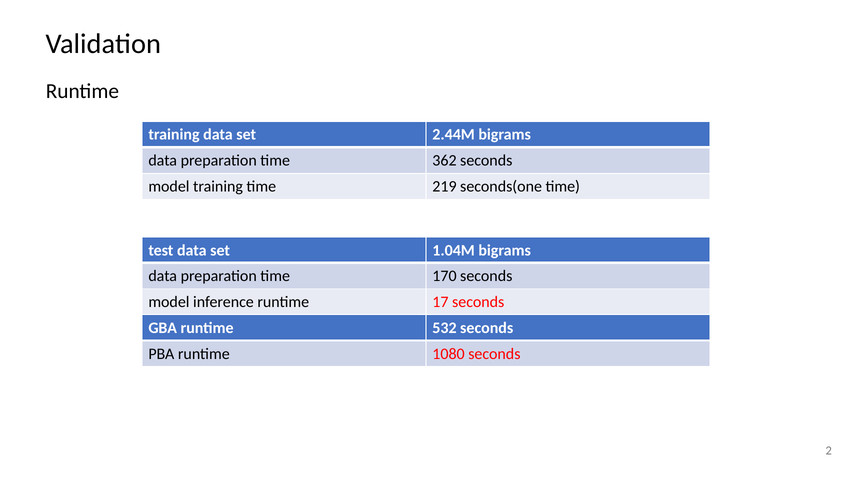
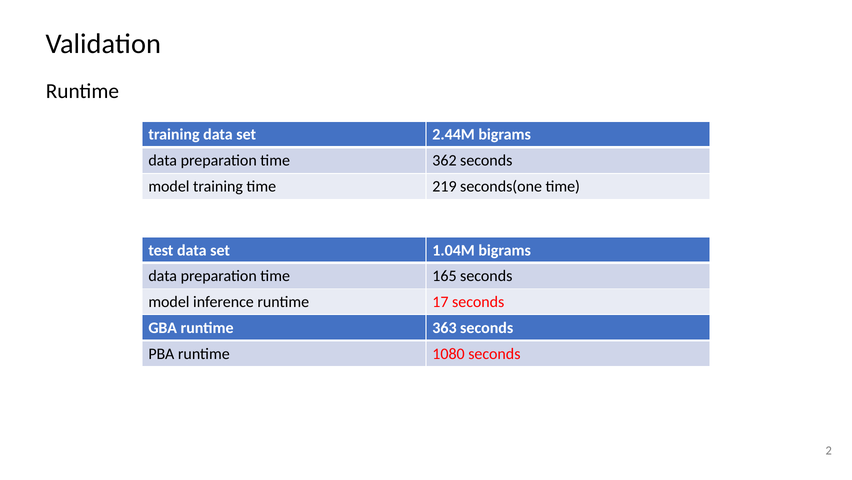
170: 170 -> 165 (444, 275)
532: 532 -> 363 (444, 327)
